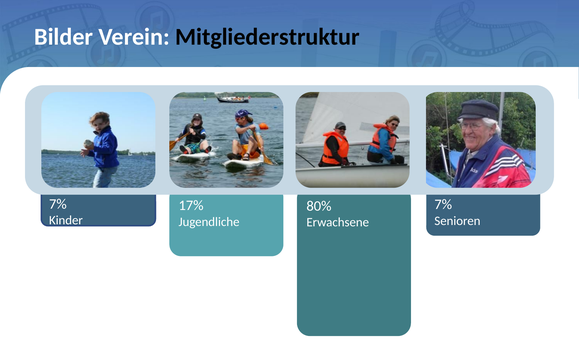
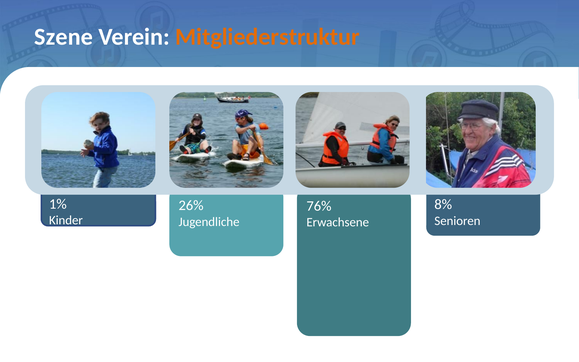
Bilder: Bilder -> Szene (64, 37)
Mitgliederstruktur colour: black -> orange (267, 37)
7%: 7% -> 1% (58, 204)
7%: 7% -> 8% (443, 204)
17%: 17% -> 26% (191, 205)
80%: 80% -> 76% (319, 206)
